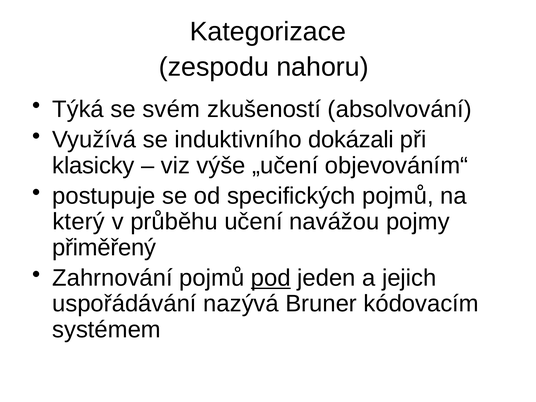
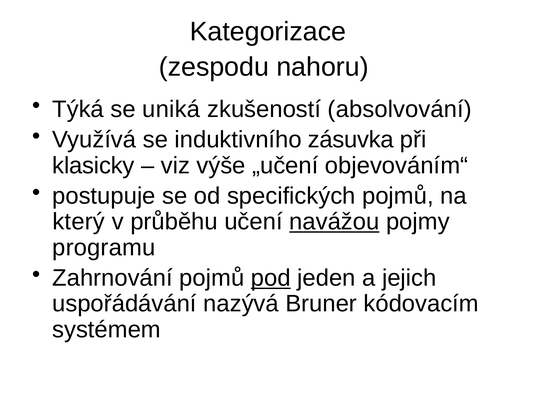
svém: svém -> uniká (171, 109)
dokázali: dokázali -> zásuvka (351, 140)
navážou underline: none -> present (334, 222)
přiměřený: přiměřený -> programu (104, 247)
